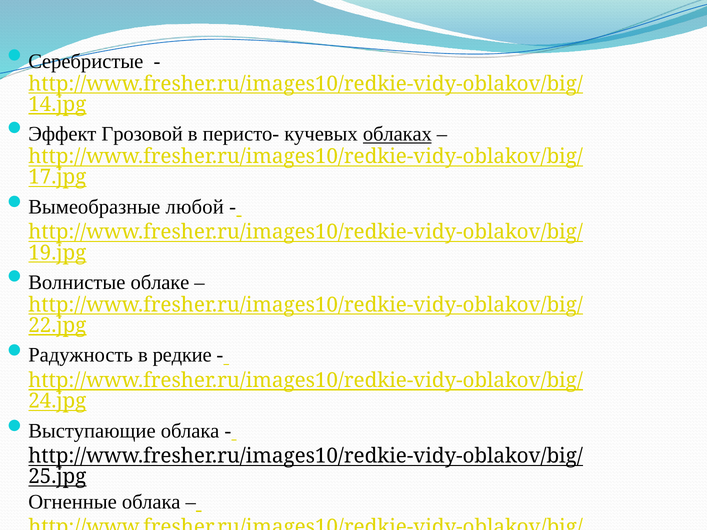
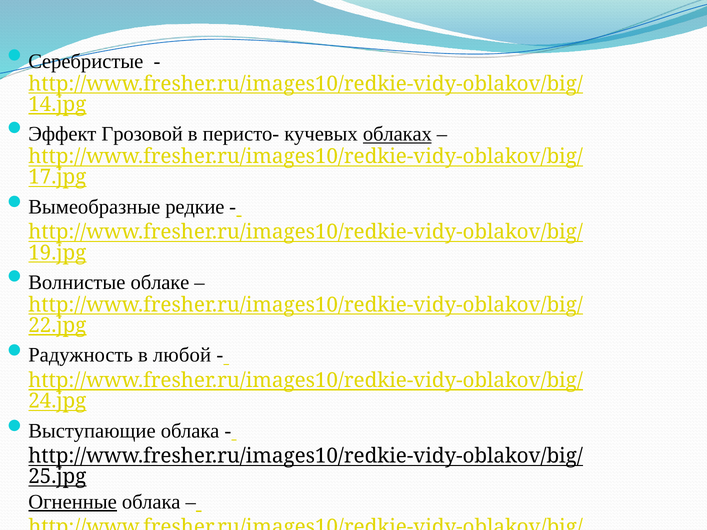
любой: любой -> редкие (195, 207)
редкие: редкие -> любой (182, 355)
Огненные underline: none -> present (73, 502)
